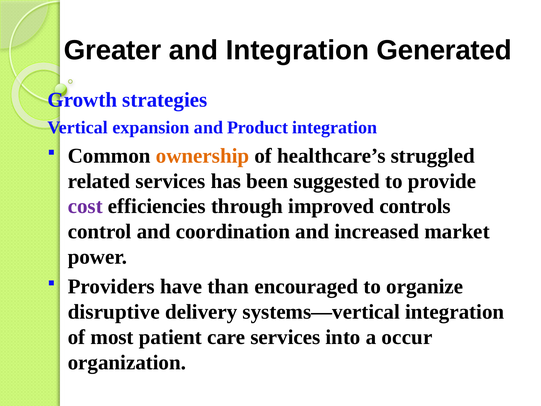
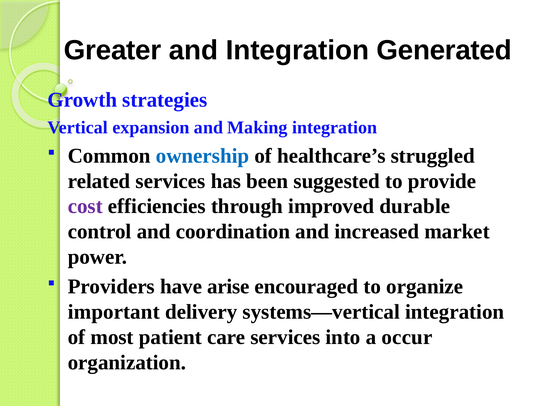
Product: Product -> Making (257, 128)
ownership colour: orange -> blue (203, 156)
controls: controls -> durable (415, 206)
than: than -> arise (228, 287)
disruptive: disruptive -> important (114, 312)
